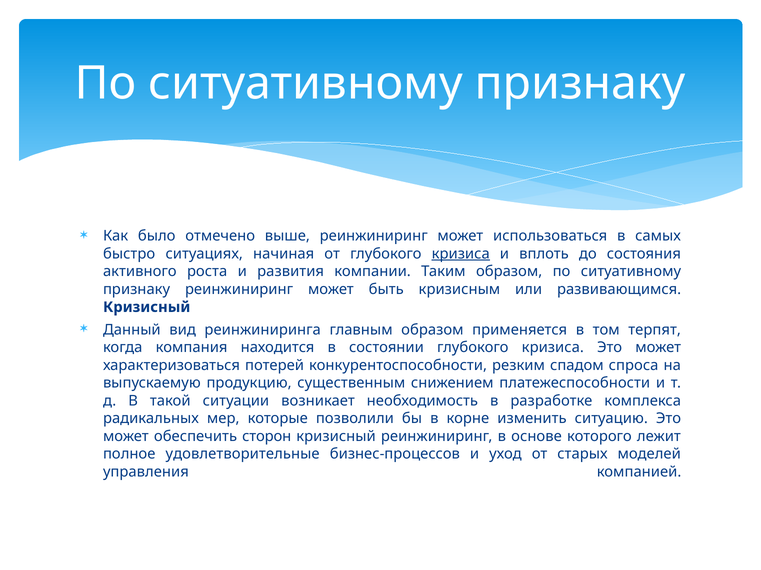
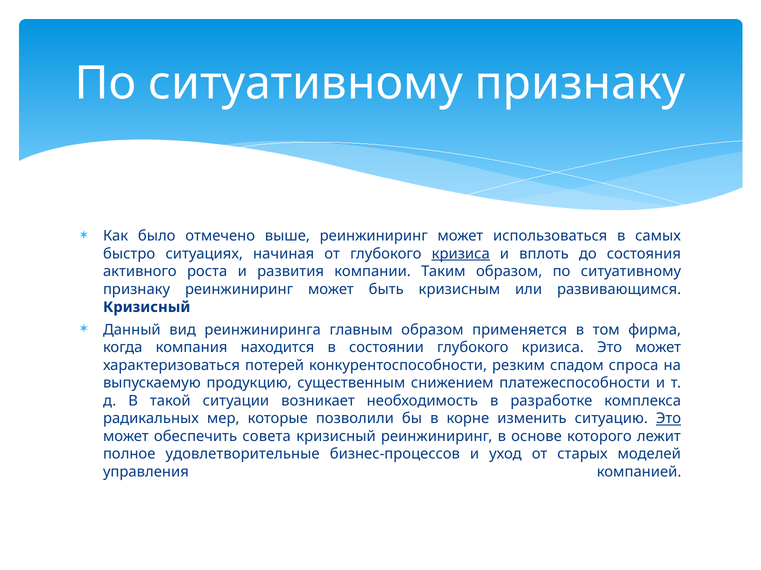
терпят: терпят -> фирма (655, 330)
Это underline: none -> present (668, 419)
сторон: сторон -> совета (267, 437)
